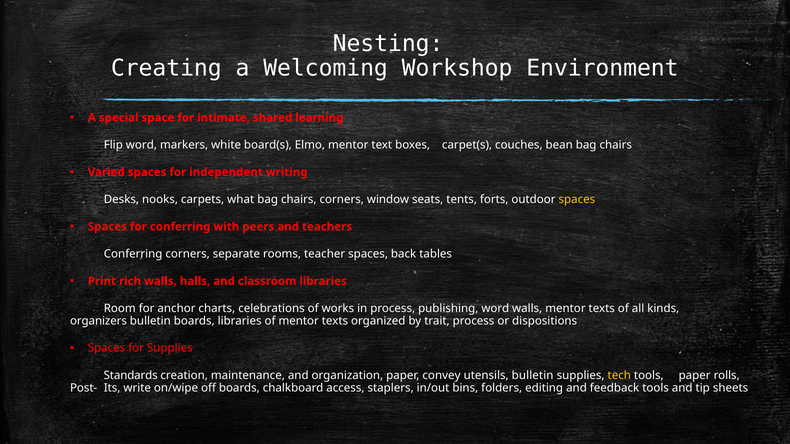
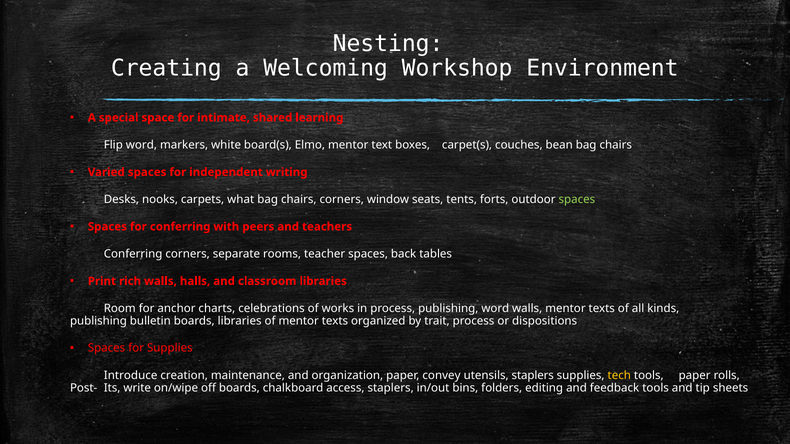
spaces colour: yellow -> light green (577, 200)
organizers: organizers -> publishing (98, 321)
Standards: Standards -> Introduce (131, 376)
utensils bulletin: bulletin -> staplers (533, 376)
